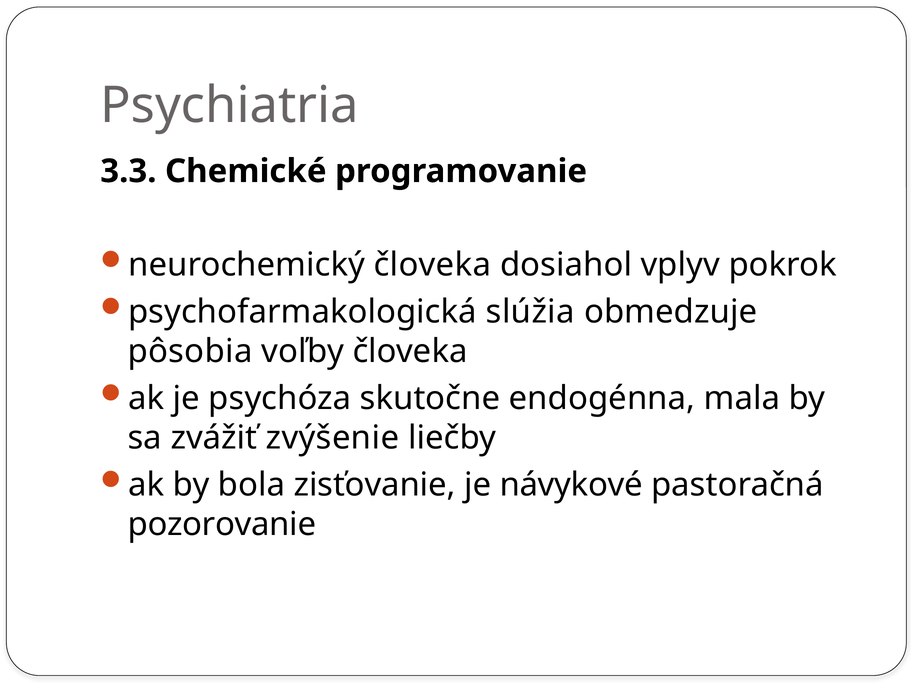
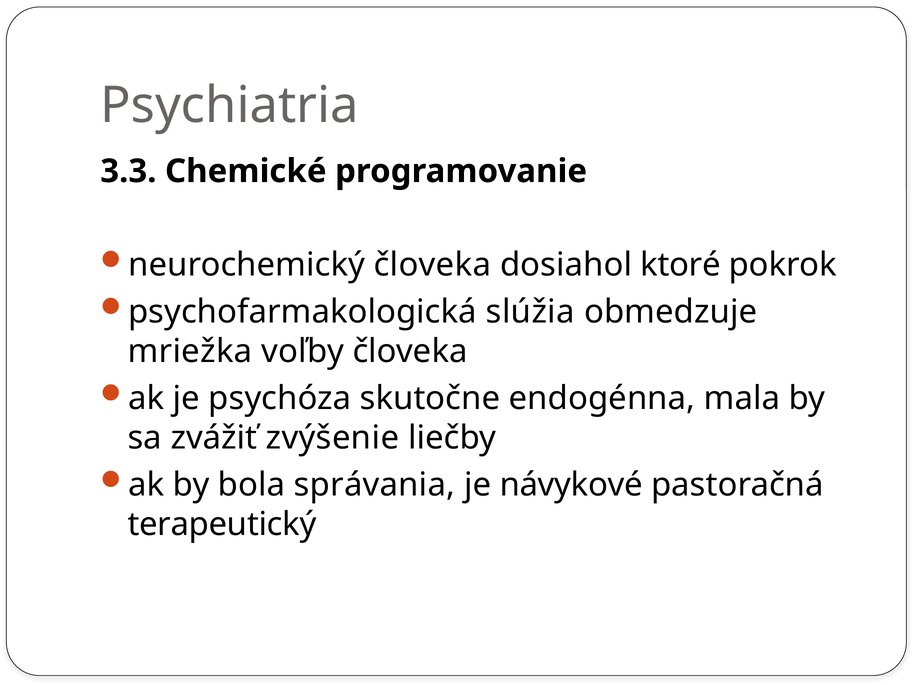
vplyv: vplyv -> ktoré (681, 265)
pôsobia: pôsobia -> mriežka (190, 351)
zisťovanie: zisťovanie -> správania (374, 485)
pozorovanie: pozorovanie -> terapeutický (222, 524)
